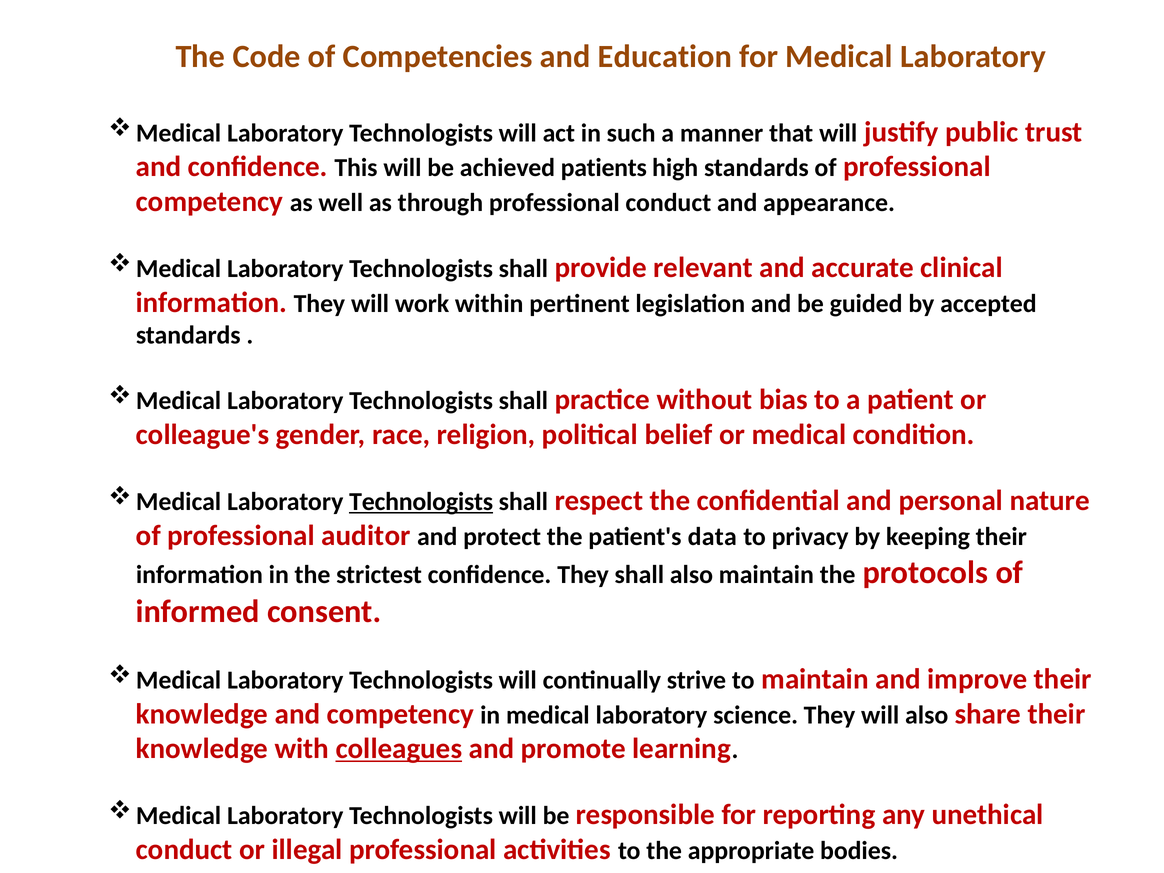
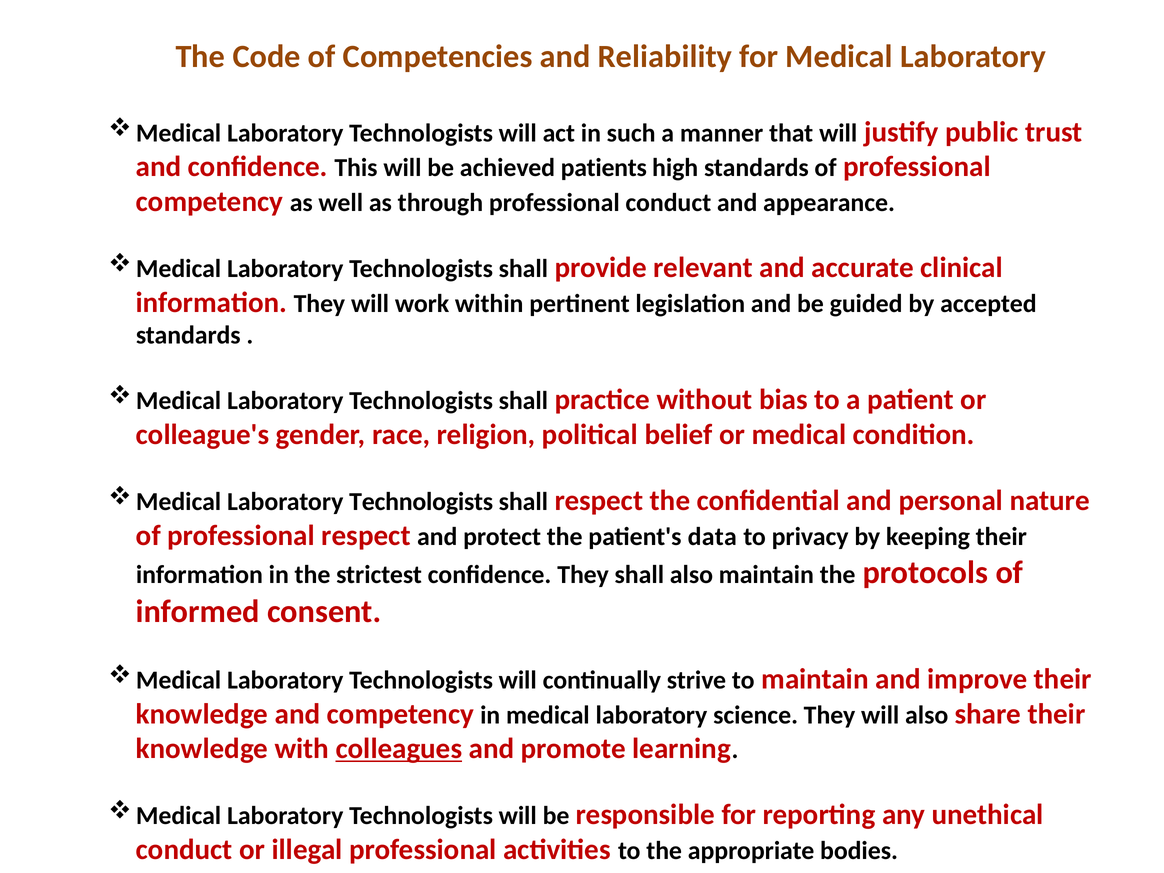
Education: Education -> Reliability (665, 57)
Technologists underline: present -> none (421, 502)
professional auditor: auditor -> respect (366, 535)
